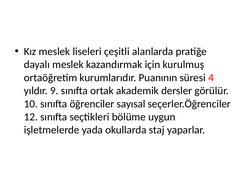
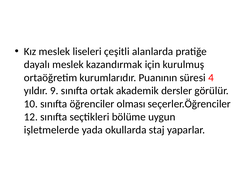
sayısal: sayısal -> olması (131, 104)
